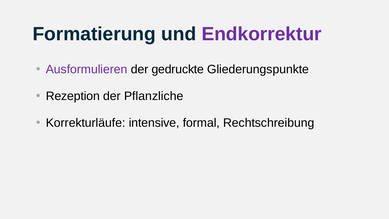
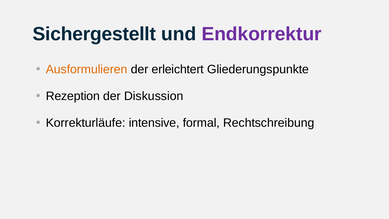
Formatierung: Formatierung -> Sichergestellt (94, 34)
Ausformulieren colour: purple -> orange (87, 69)
gedruckte: gedruckte -> erleichtert (178, 69)
Pflanzliche: Pflanzliche -> Diskussion (154, 96)
